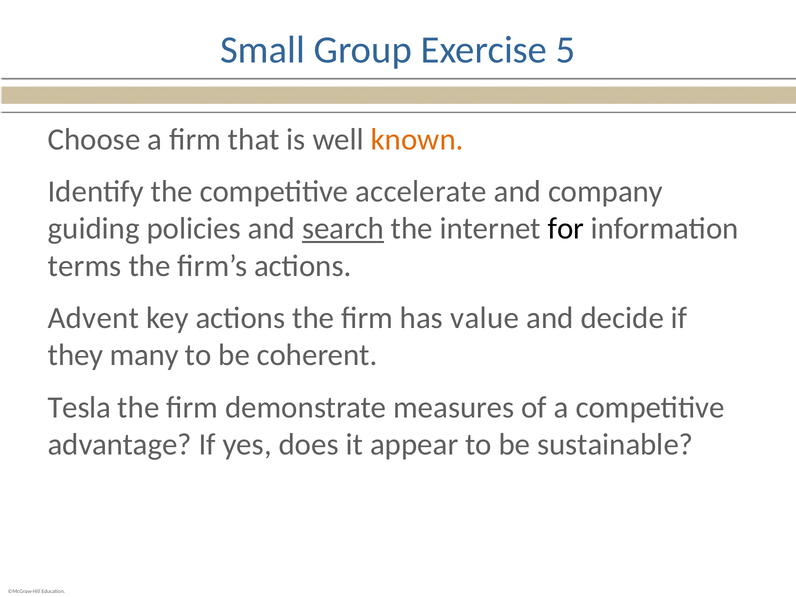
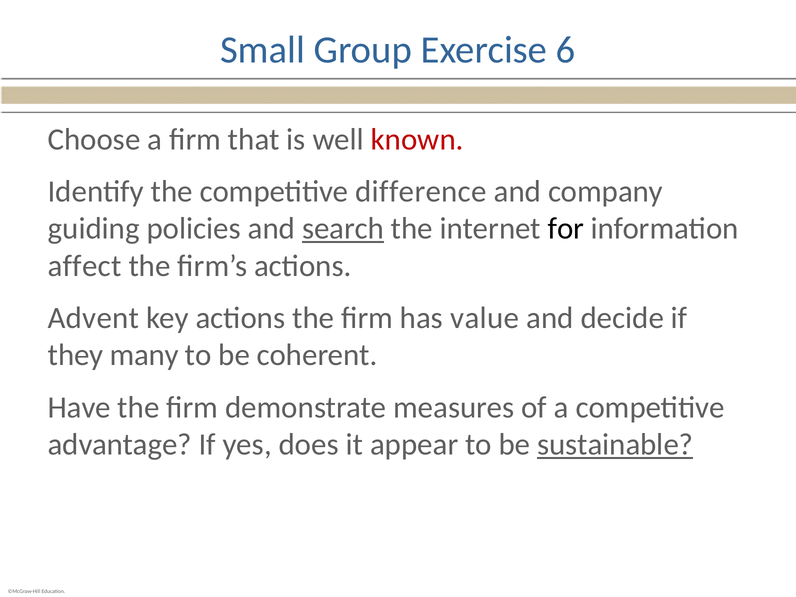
5: 5 -> 6 (566, 50)
known colour: orange -> red (417, 139)
accelerate: accelerate -> difference (421, 192)
terms: terms -> affect (85, 266)
Tesla: Tesla -> Have (79, 407)
sustainable underline: none -> present (615, 445)
